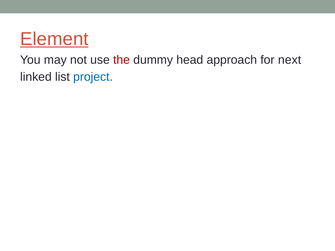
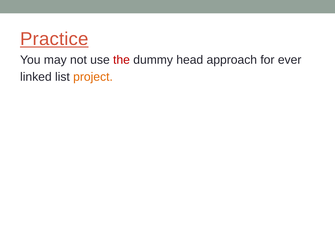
Element: Element -> Practice (54, 39)
next: next -> ever (290, 60)
project colour: blue -> orange (93, 77)
